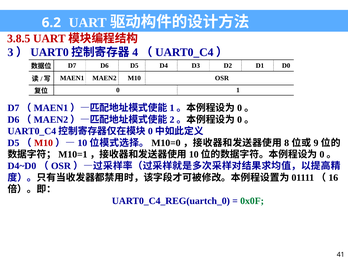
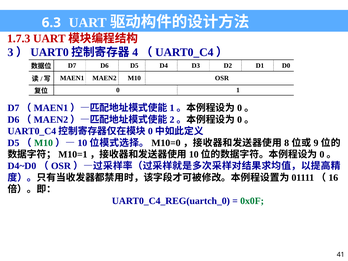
6.2: 6.2 -> 6.3 (51, 23)
3.8.5: 3.8.5 -> 1.7.3 (19, 39)
M10 colour: red -> green (44, 143)
